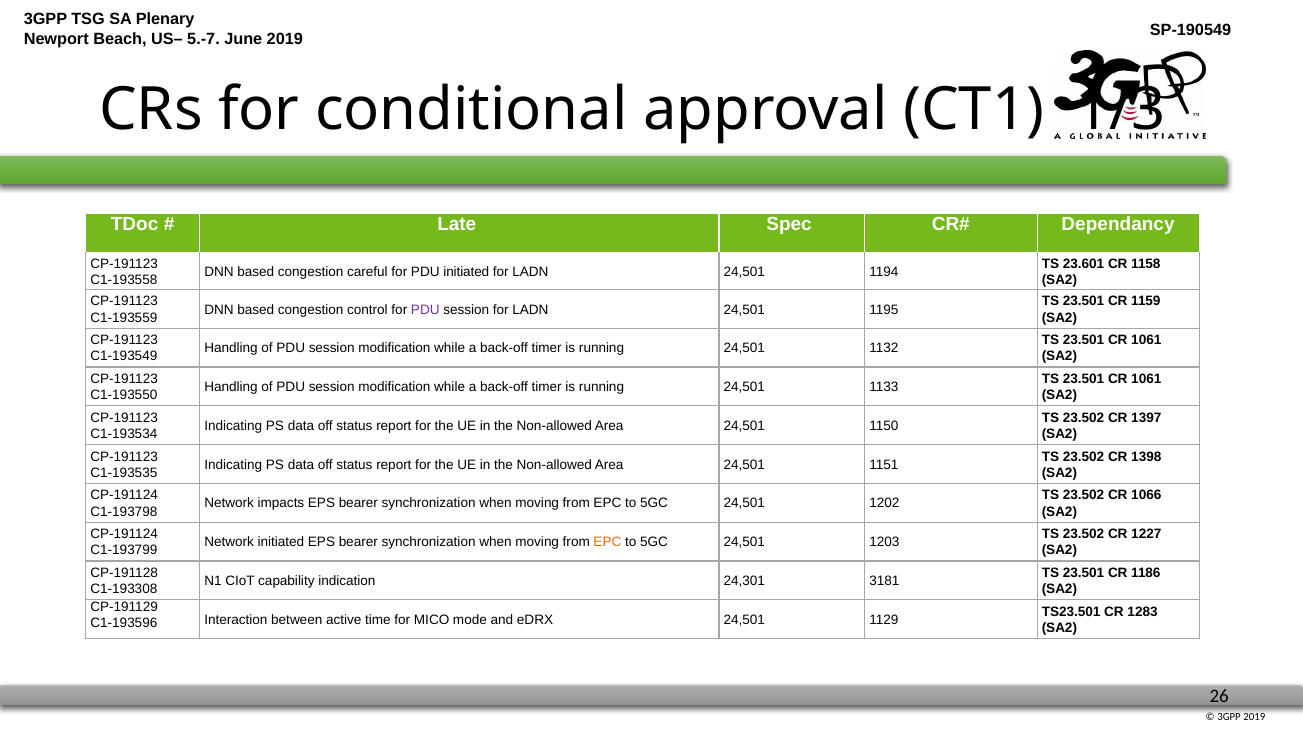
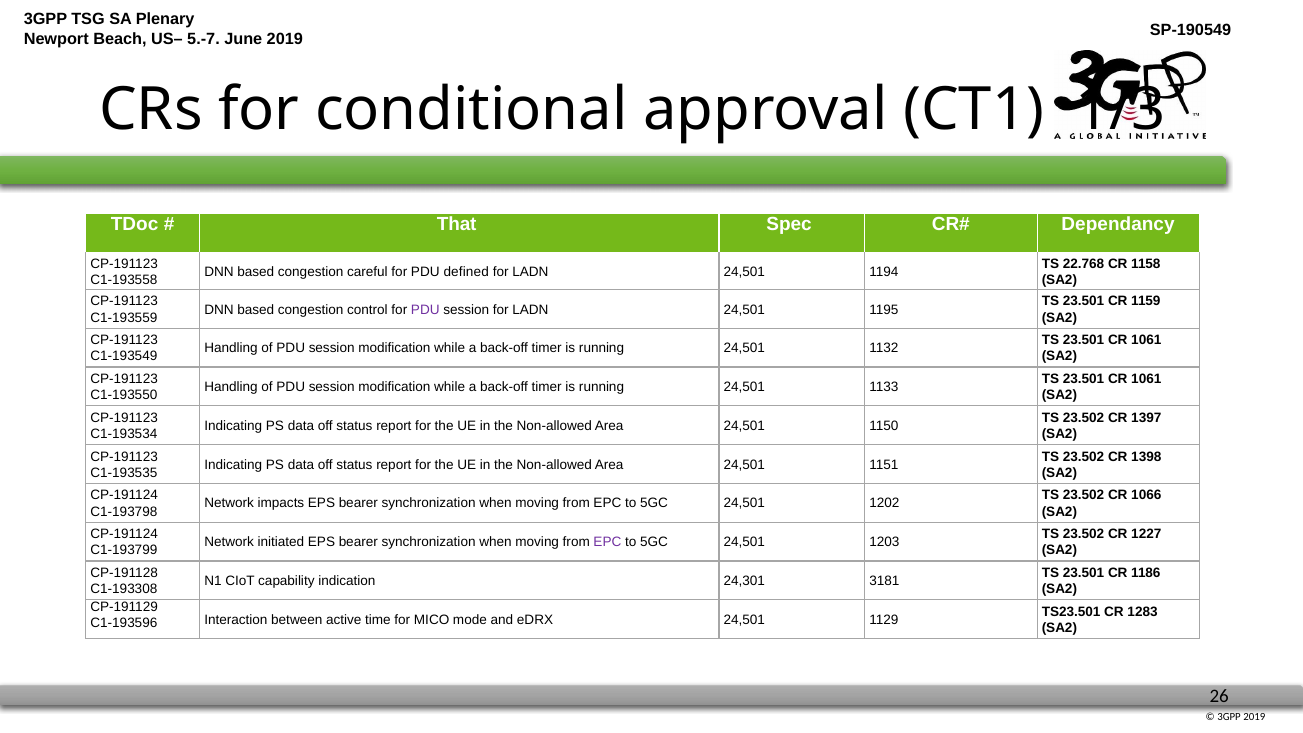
Late: Late -> That (457, 225)
23.601: 23.601 -> 22.768 (1084, 264)
PDU initiated: initiated -> defined (466, 272)
EPC colour: orange -> purple (607, 542)
